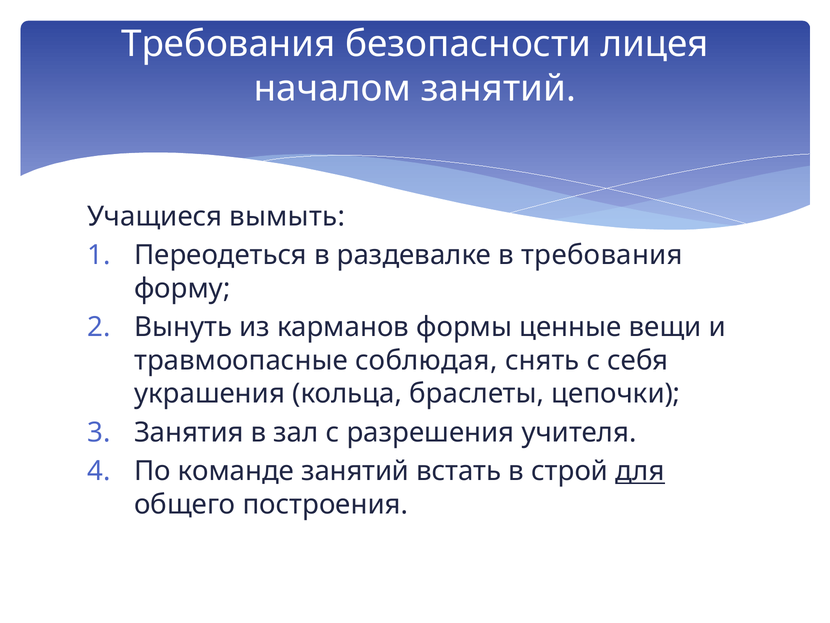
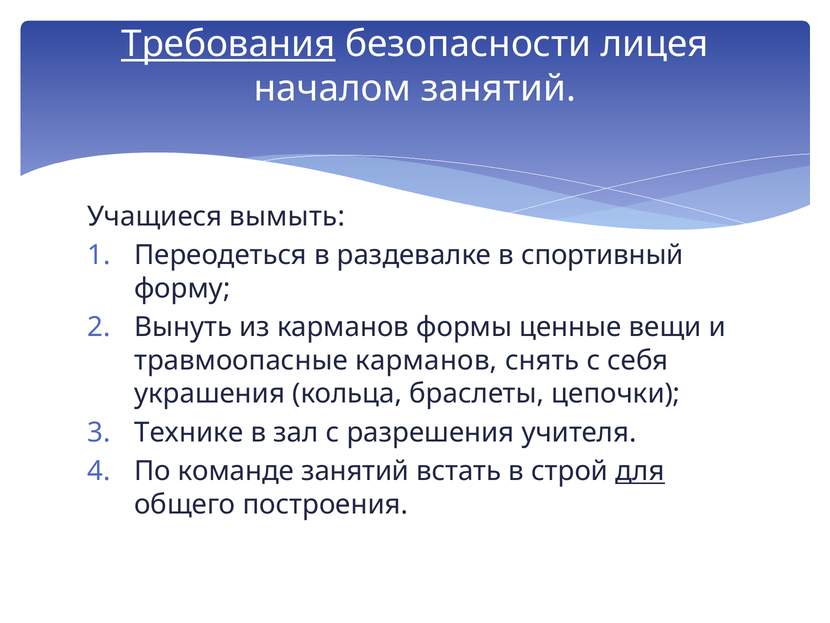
Требования underline: none -> present (228, 44)
в требования: требования -> спортивный (602, 255)
травмоопасные соблюдая: соблюдая -> карманов (426, 360)
Занятия: Занятия -> Технике (189, 432)
